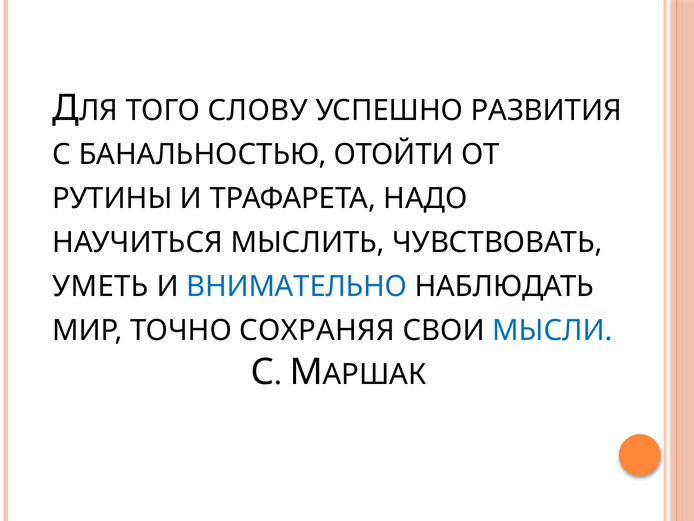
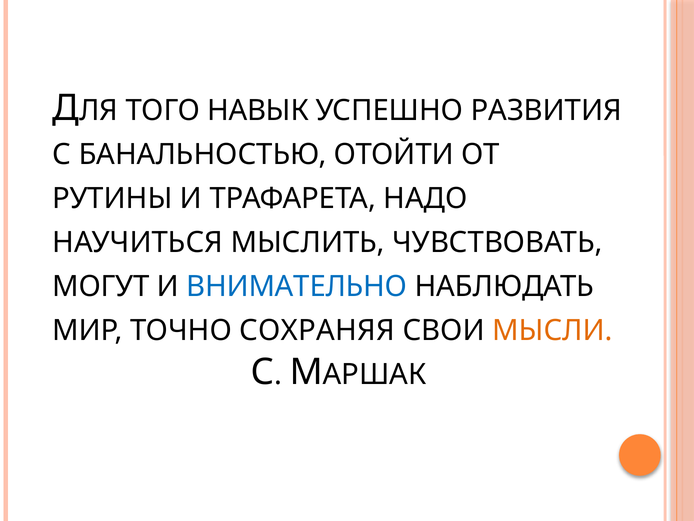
СЛОВУ: СЛОВУ -> НАВЫК (258, 111)
УМЕТЬ: УМЕТЬ -> МОГУТ (101, 286)
МЫСЛИ colour: blue -> orange (553, 330)
